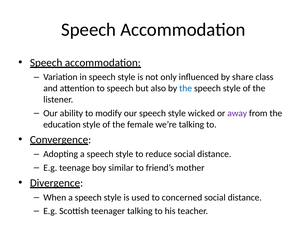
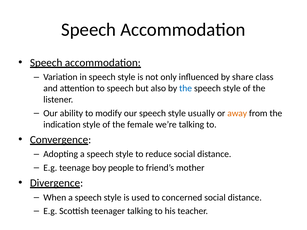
wicked: wicked -> usually (201, 113)
away colour: purple -> orange (237, 113)
education: education -> indication (62, 125)
similar: similar -> people (121, 168)
